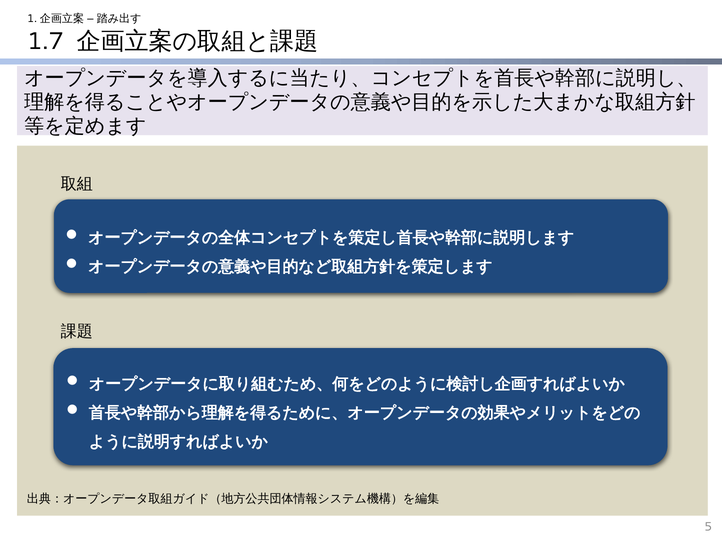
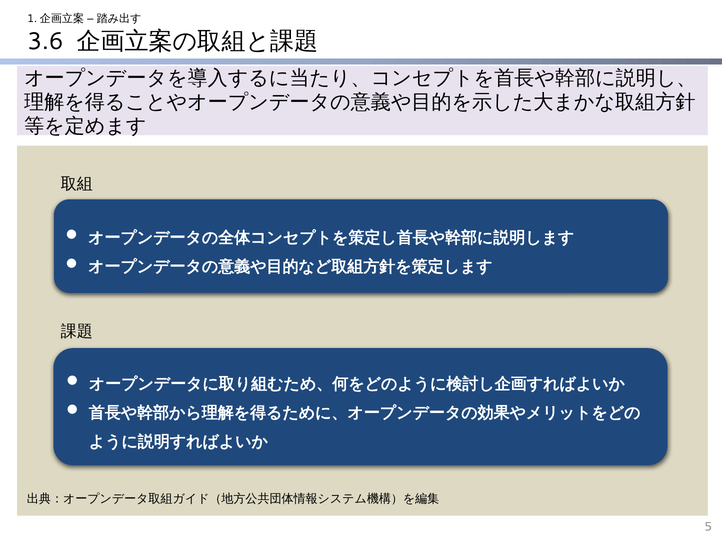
1.7: 1.7 -> 3.6 (46, 41)
